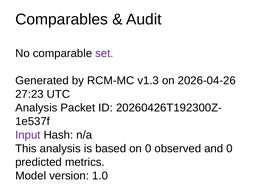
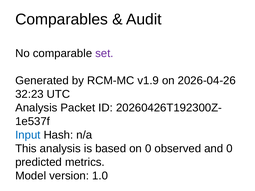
v1.3: v1.3 -> v1.9 (148, 81)
27:23: 27:23 -> 32:23 (29, 94)
Input colour: purple -> blue (28, 135)
